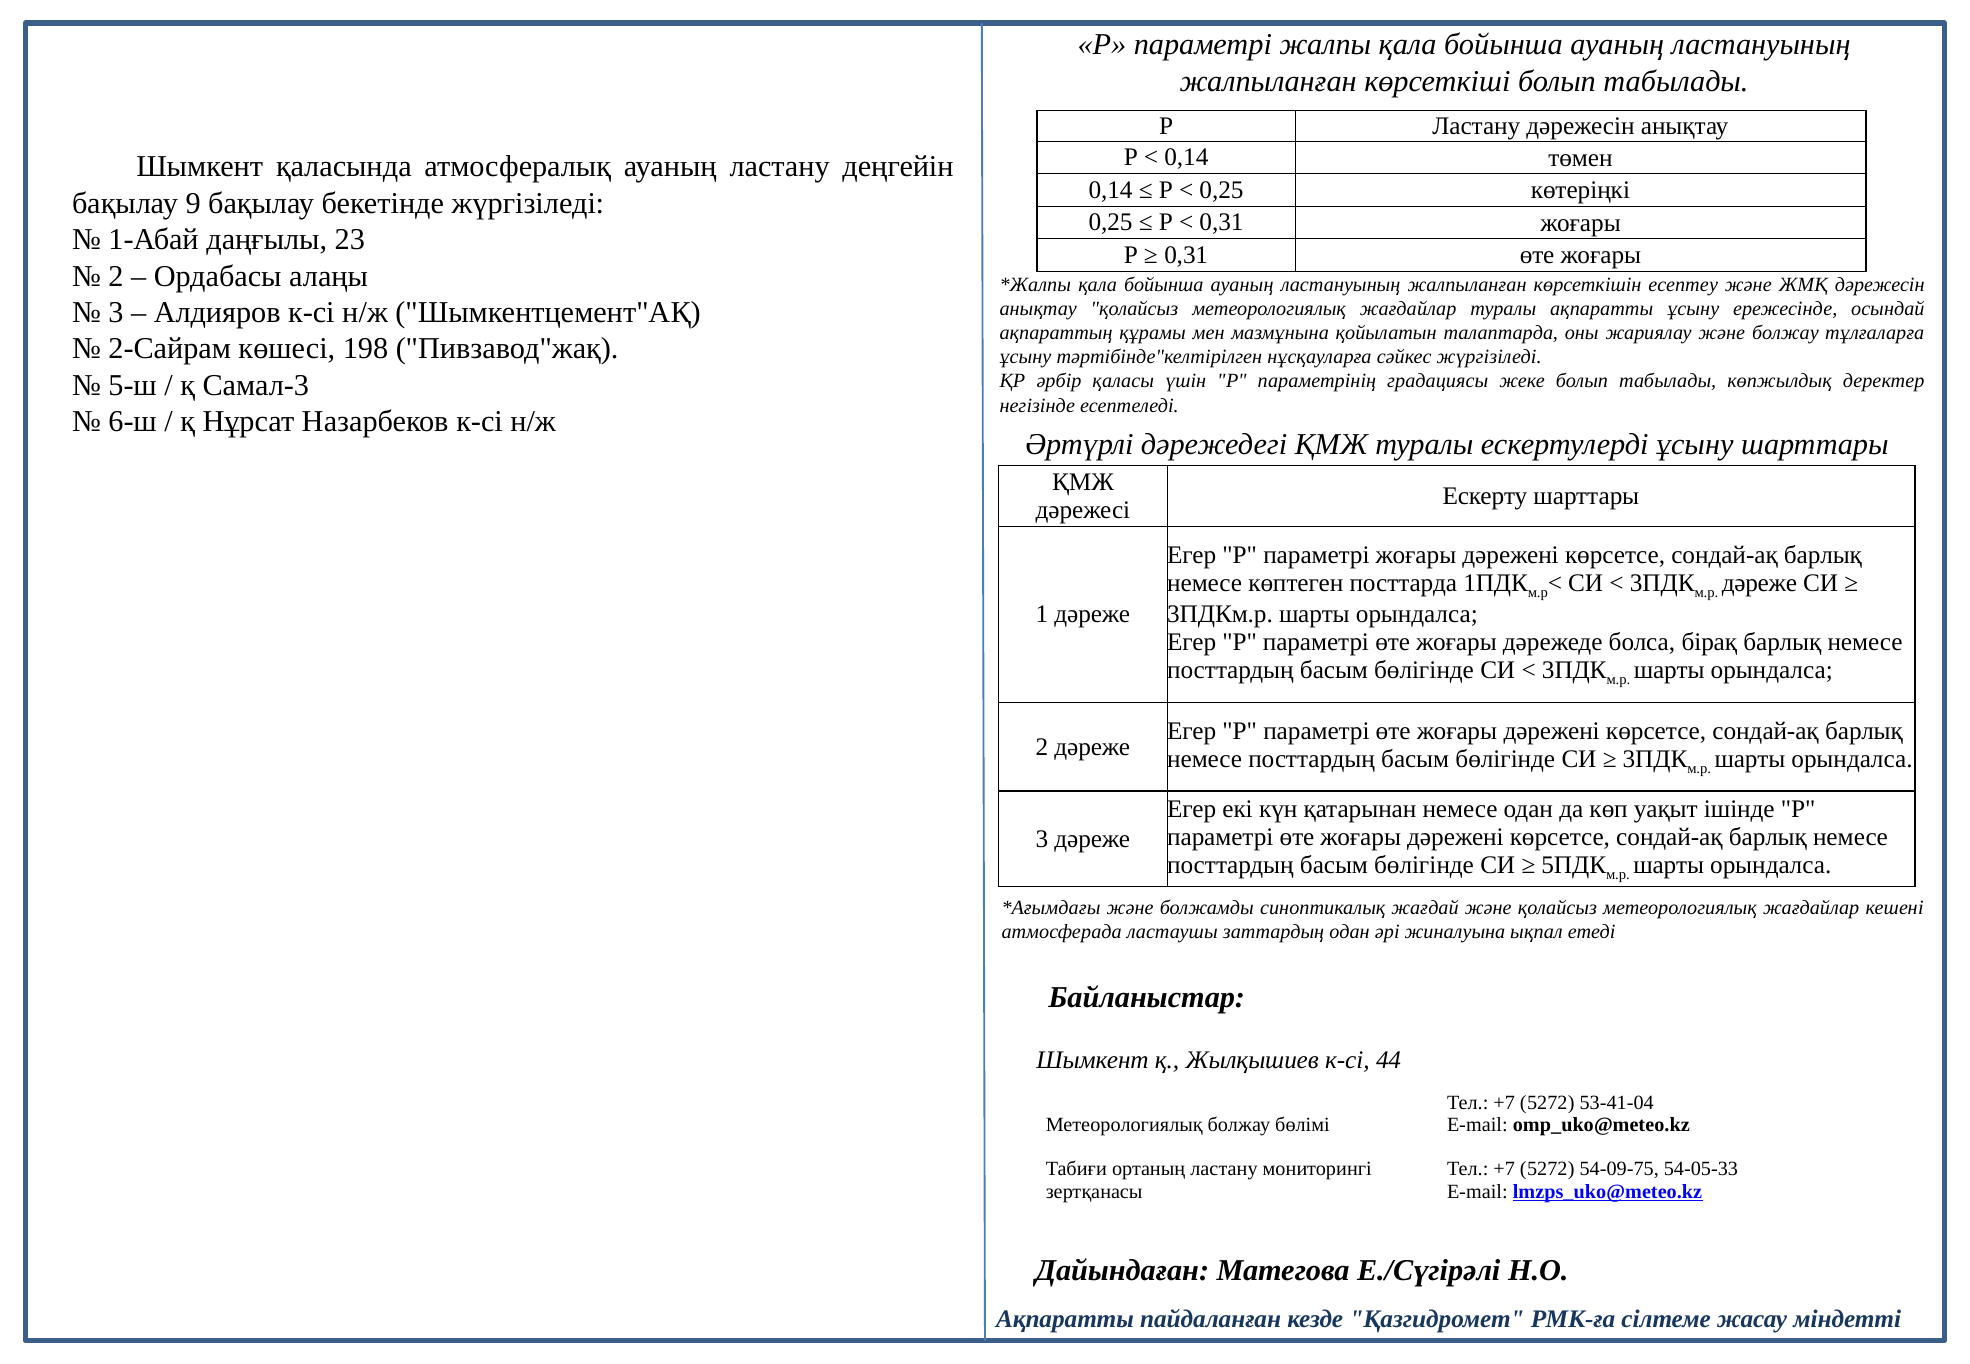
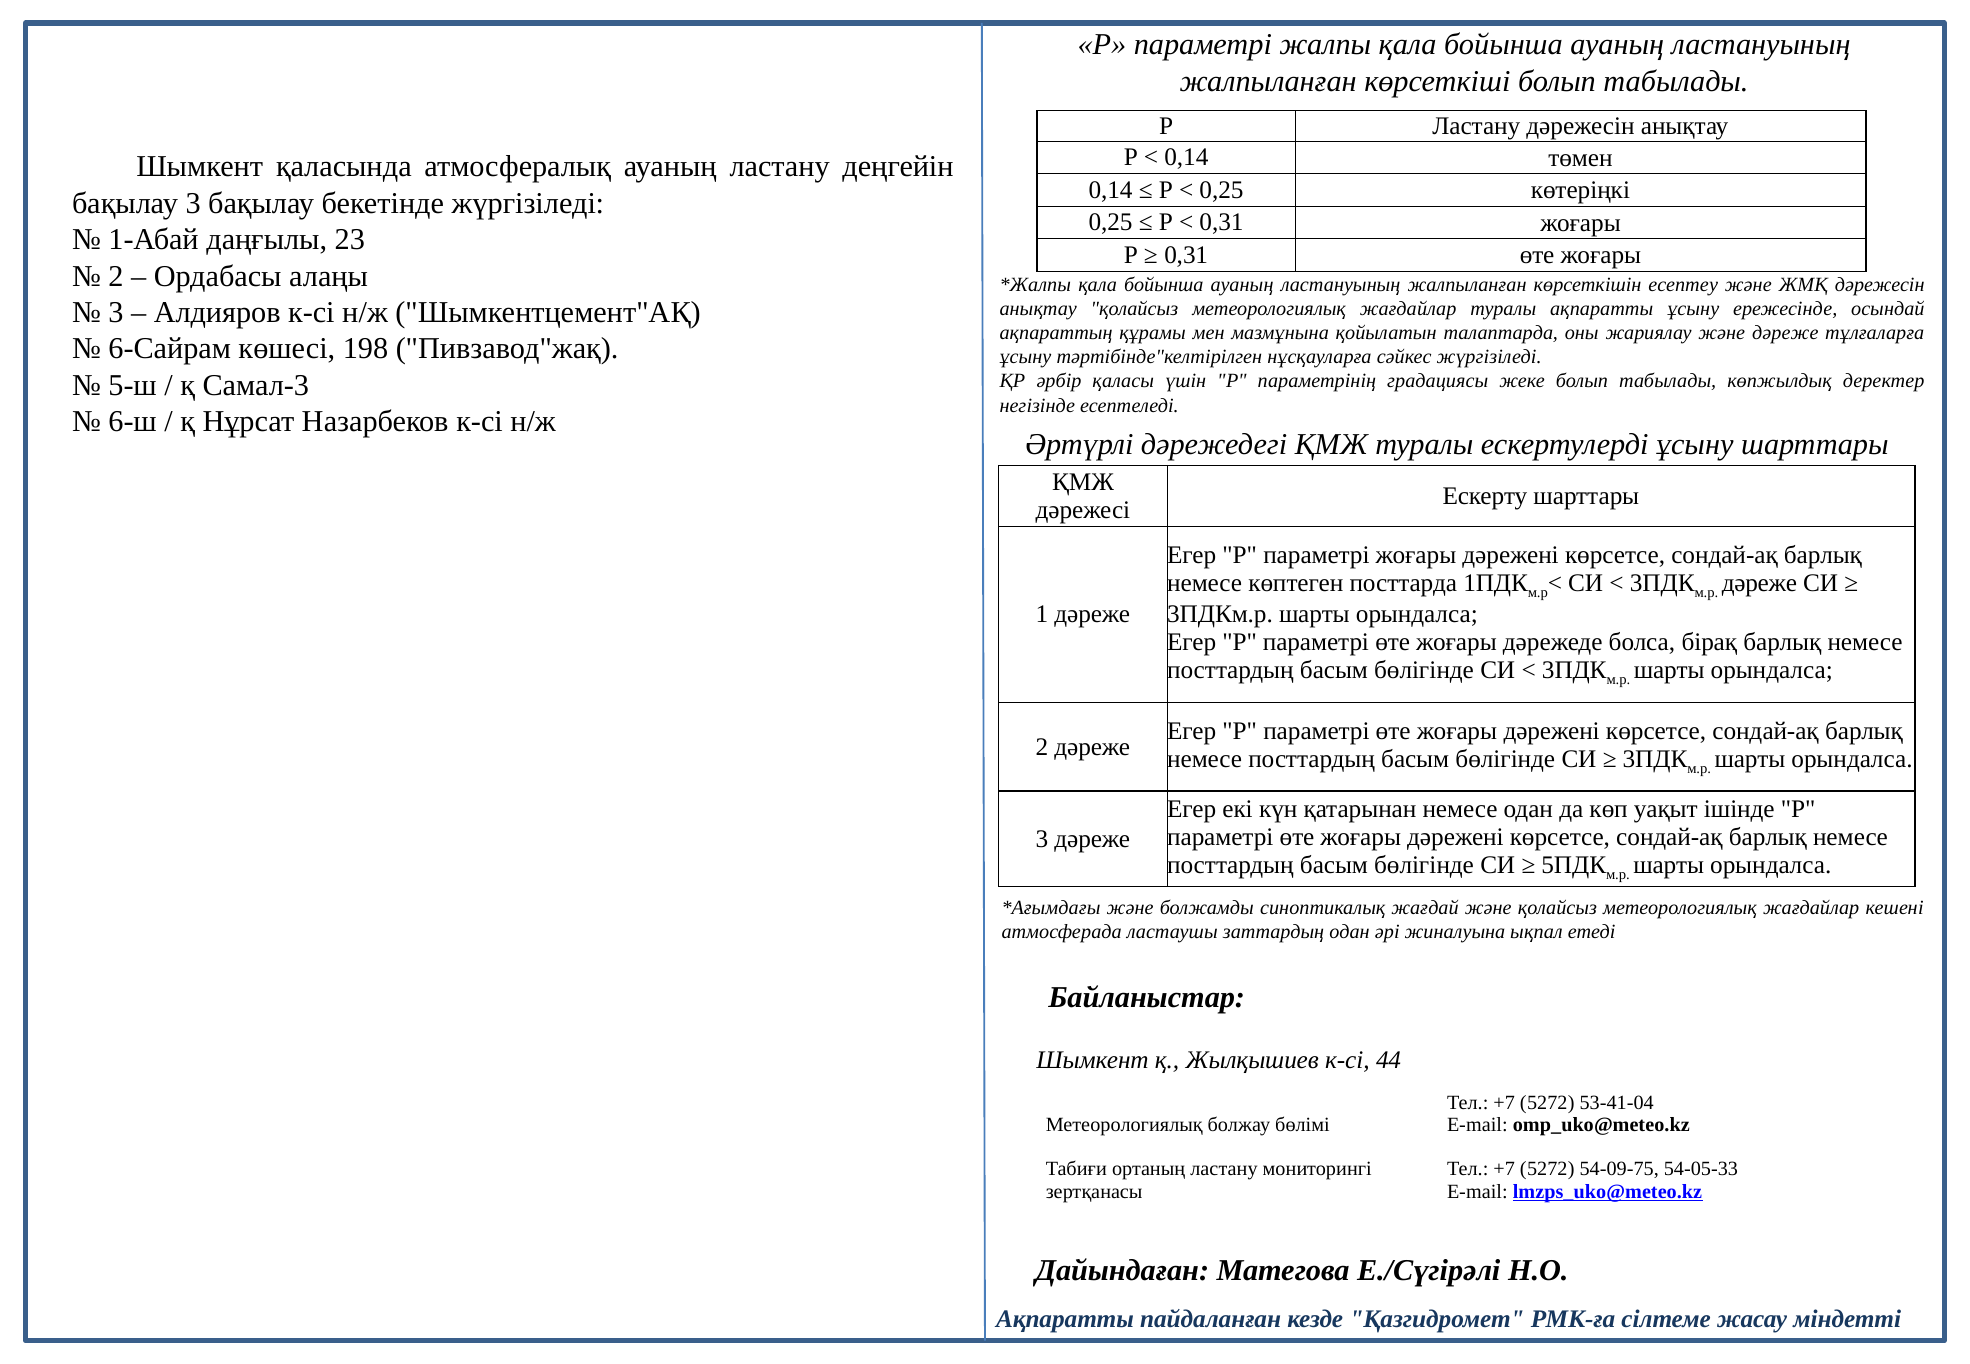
бақылау 9: 9 -> 3 (193, 203)
және болжау: болжау -> дәреже (1785, 333)
2-Сайрам: 2-Сайрам -> 6-Сайрам (170, 349)
